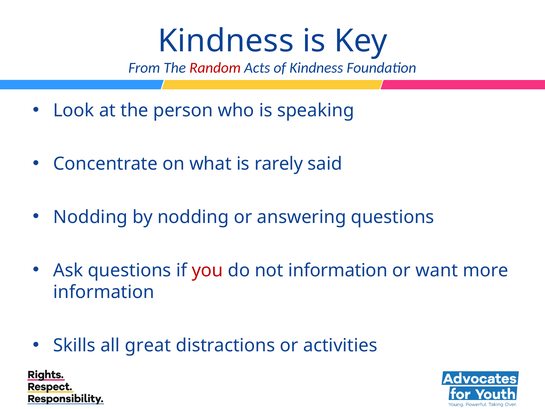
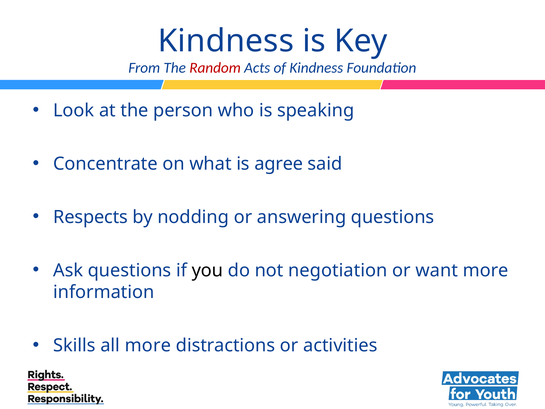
rarely: rarely -> agree (279, 164)
Nodding: Nodding -> Respects (91, 217)
you colour: red -> black (207, 270)
not information: information -> negotiation (338, 270)
all great: great -> more (148, 345)
